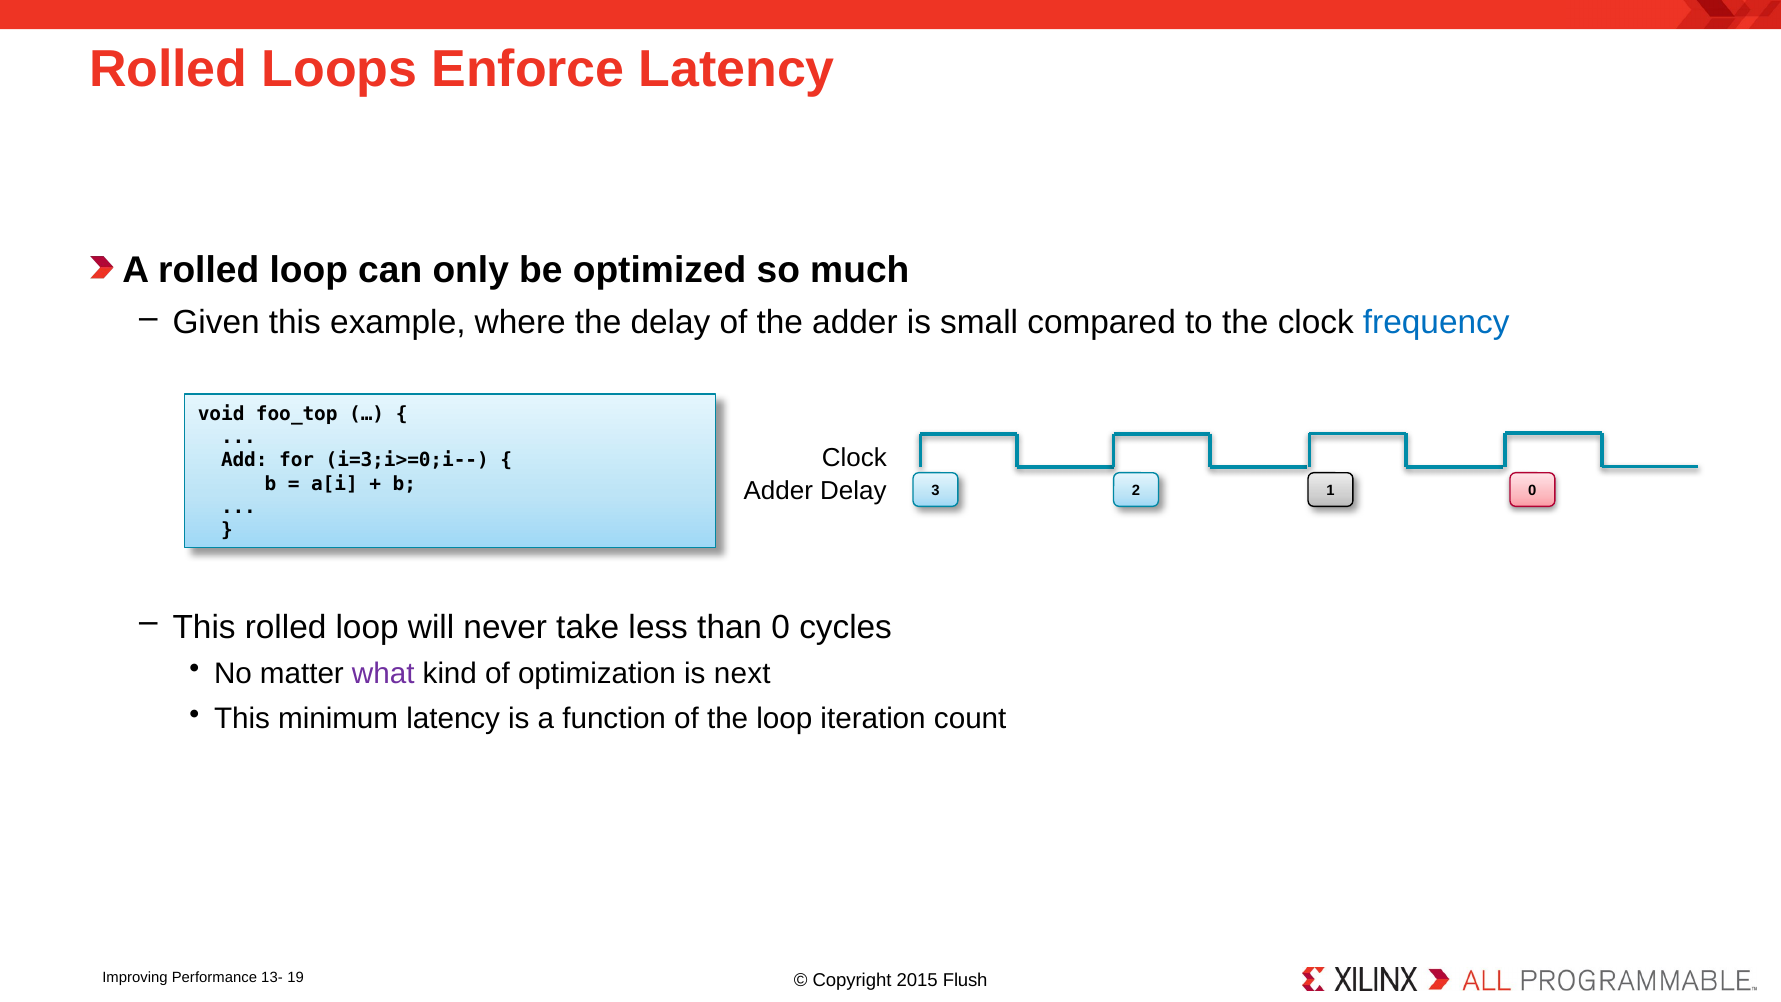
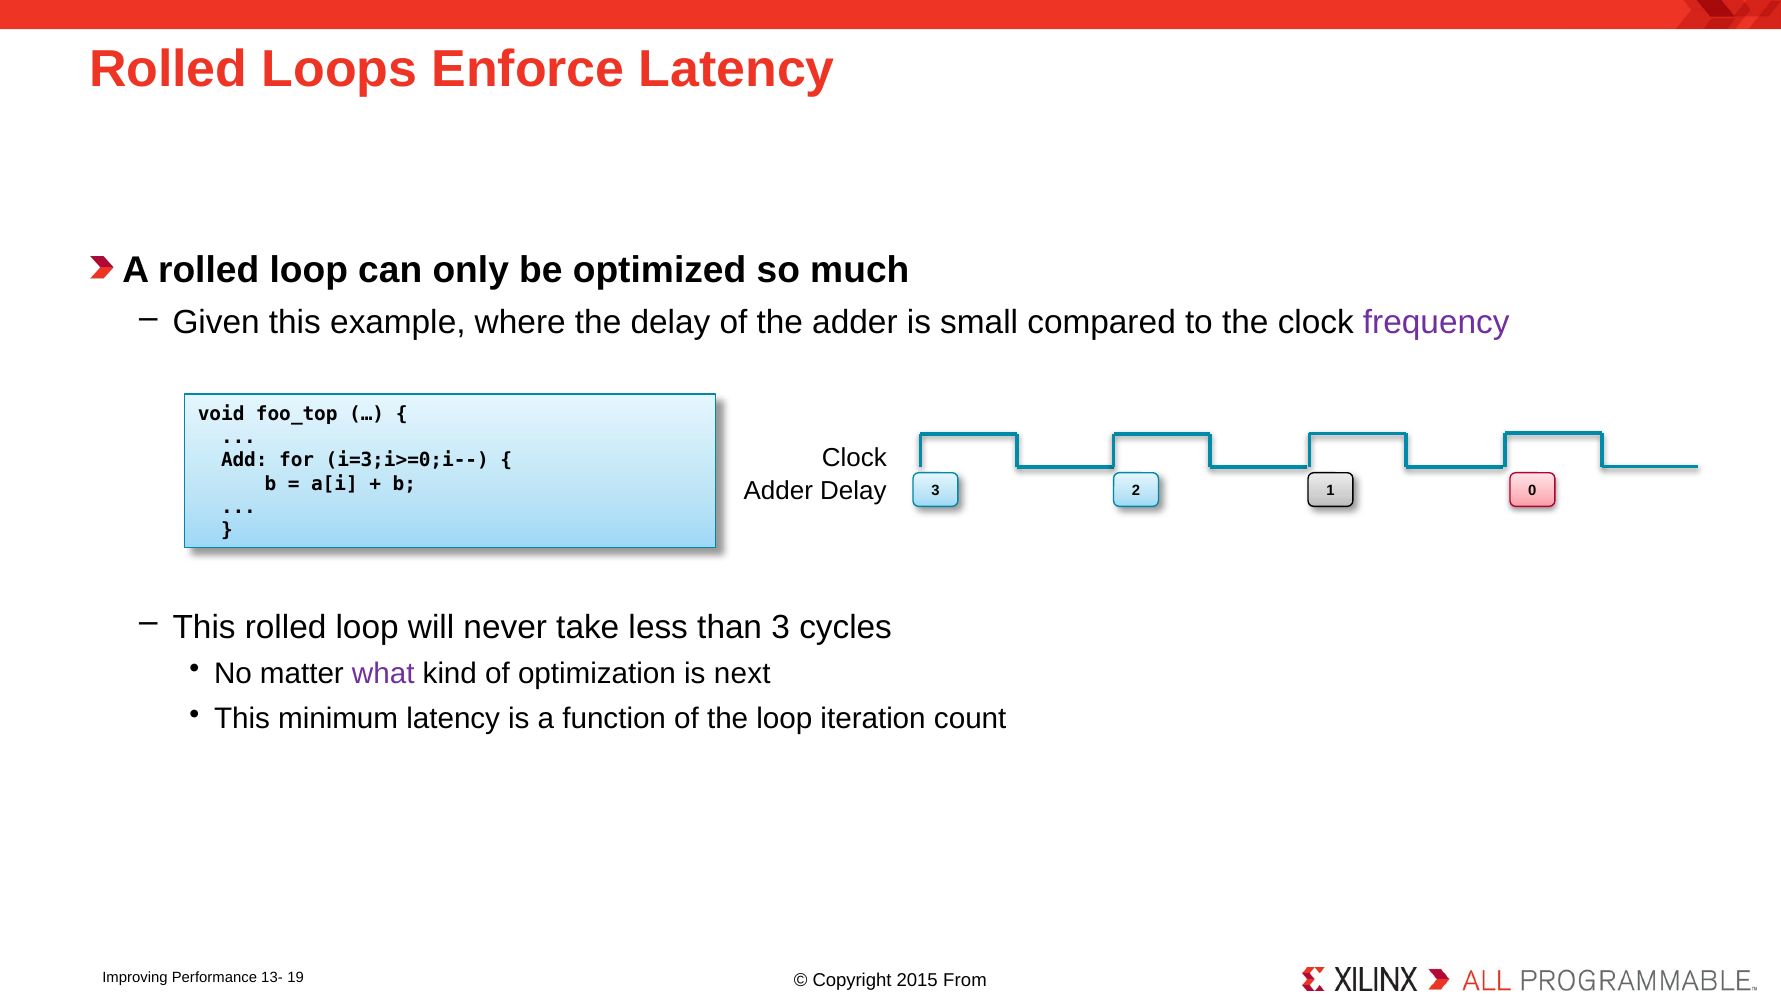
frequency colour: blue -> purple (1436, 323)
than 0: 0 -> 3 (781, 627)
Flush: Flush -> From (965, 981)
